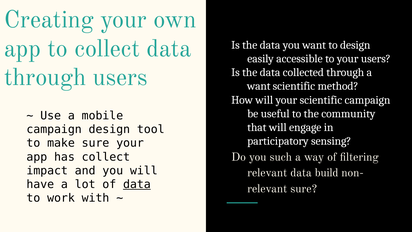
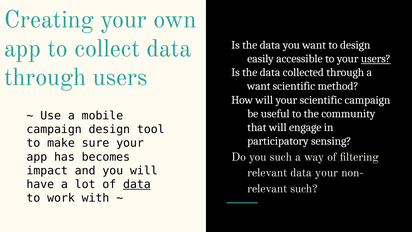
users underline: none -> present (376, 59)
has collect: collect -> becomes (106, 157)
data build: build -> your (326, 173)
relevant sure: sure -> such (304, 188)
